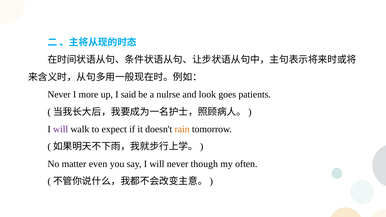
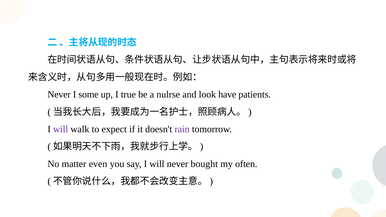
more: more -> some (89, 95)
said: said -> true (128, 95)
goes: goes -> have (227, 95)
rain colour: orange -> purple (182, 129)
though: though -> bought (204, 164)
